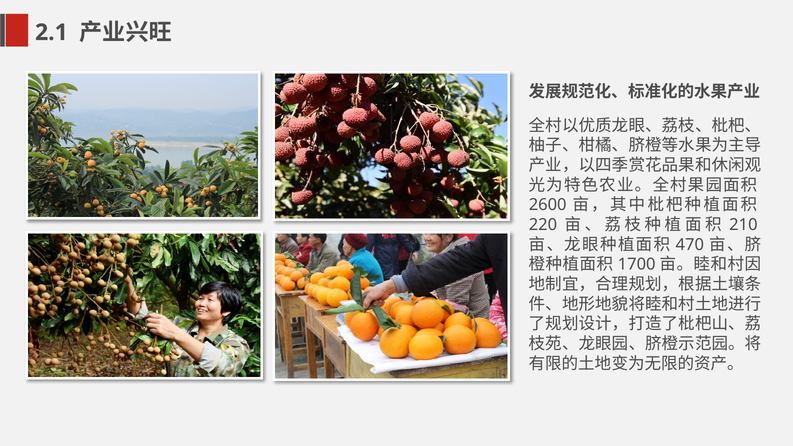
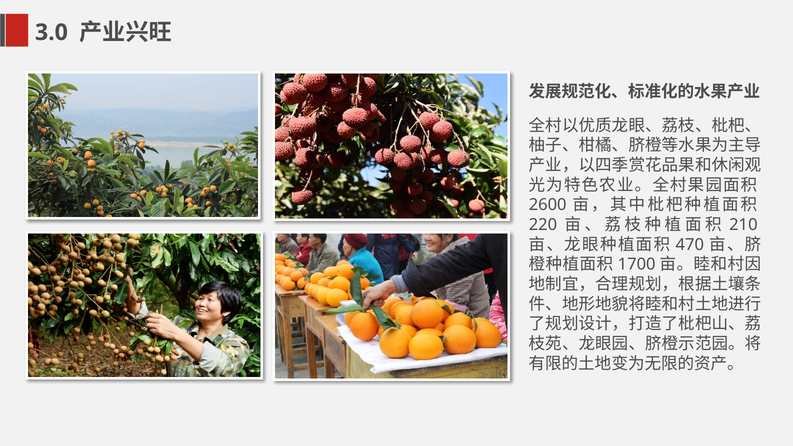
2.1: 2.1 -> 3.0 (51, 32)
